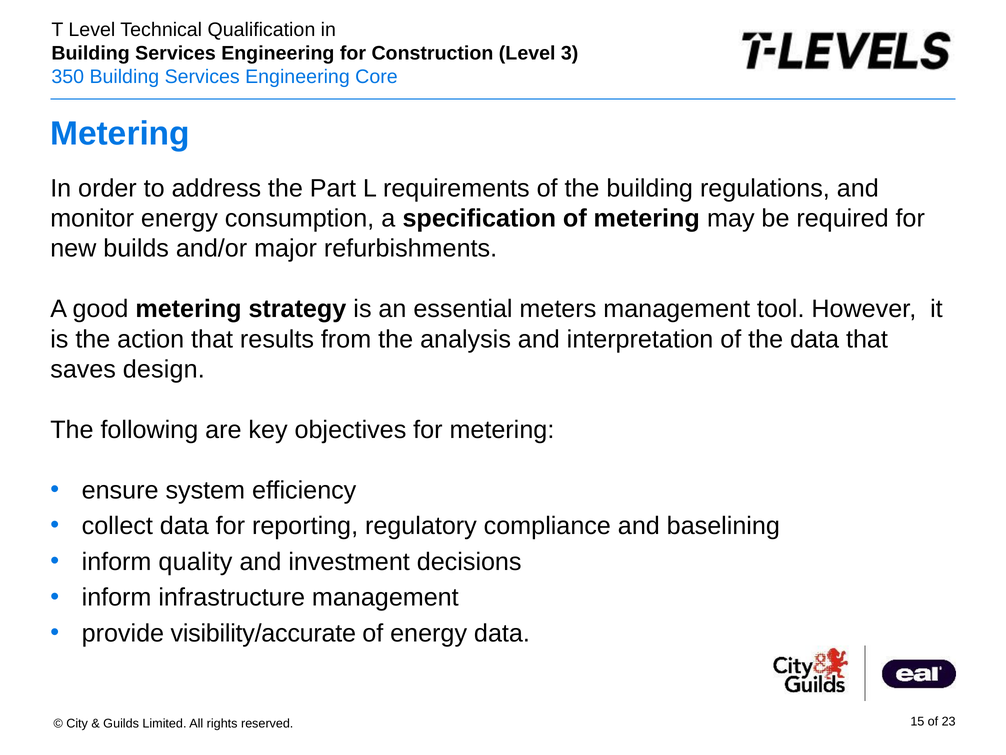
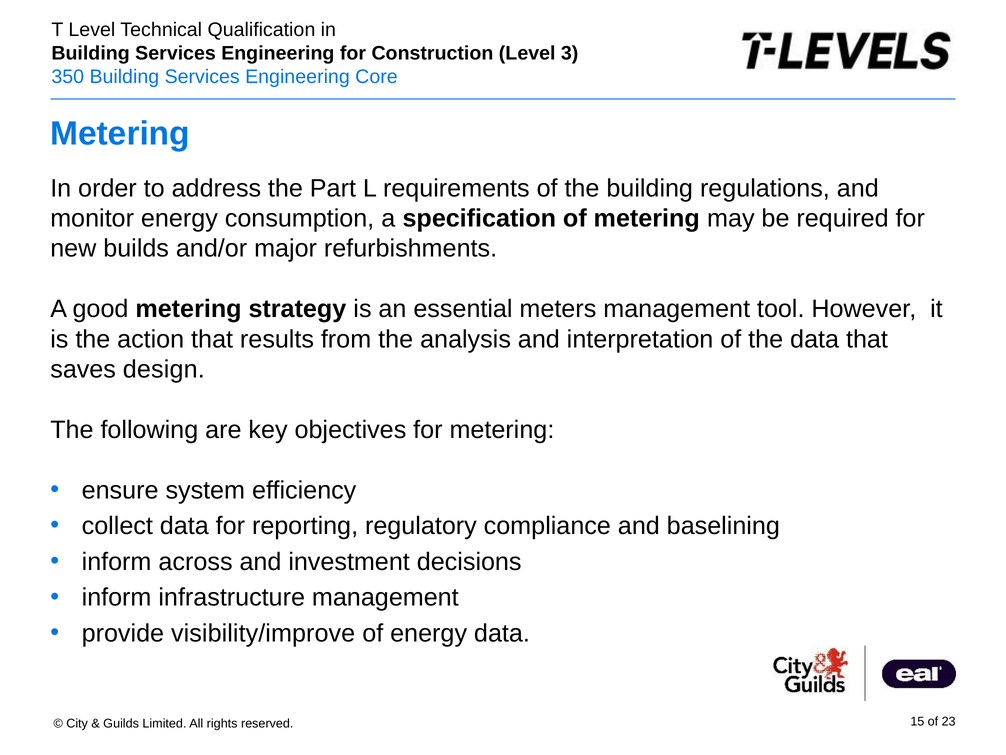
quality: quality -> across (196, 561)
visibility/accurate: visibility/accurate -> visibility/improve (263, 633)
